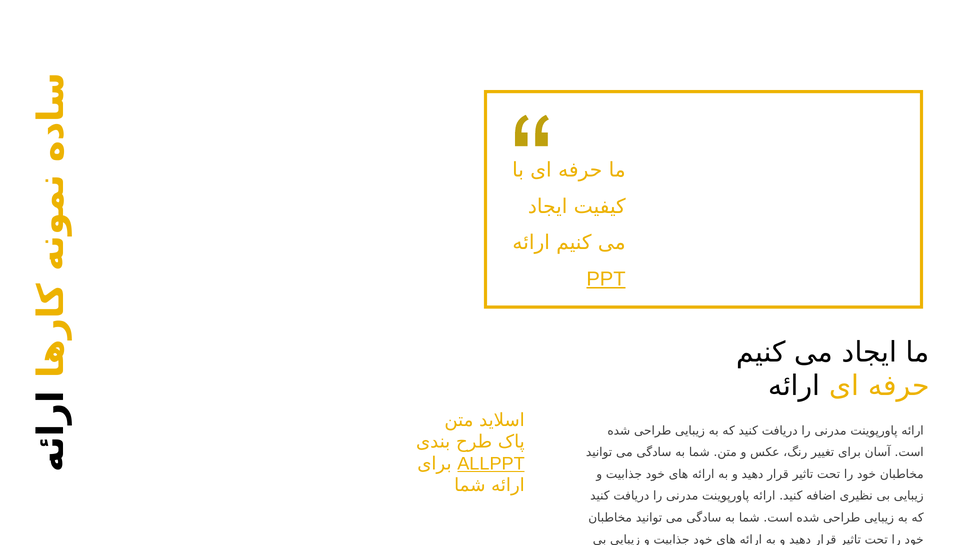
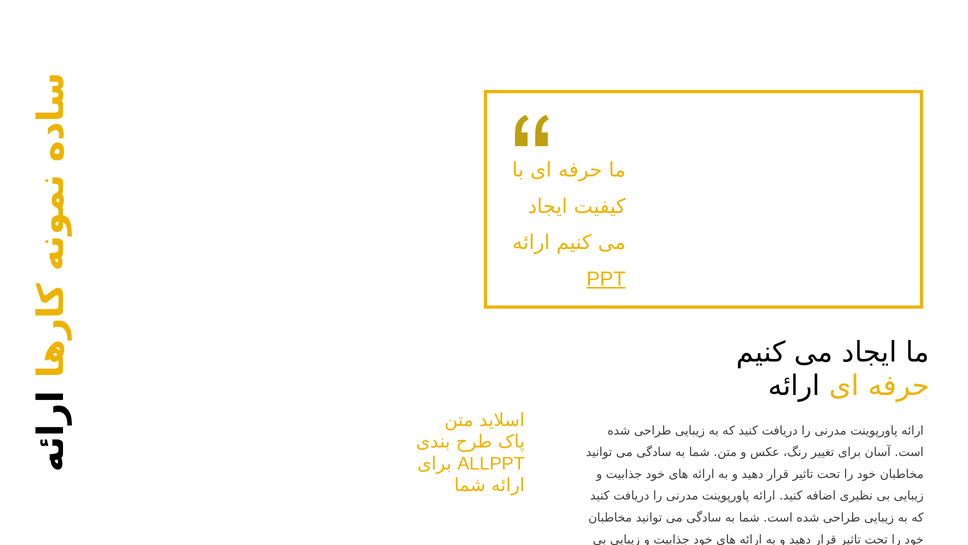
ALLPPT underline: present -> none (491, 463)
